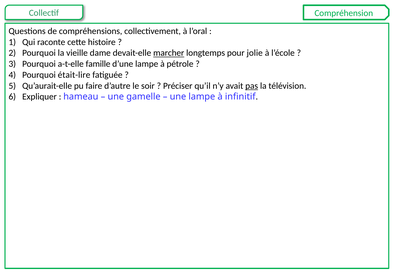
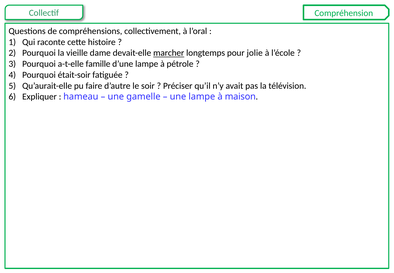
était-lire: était-lire -> était-soir (74, 75)
pas underline: present -> none (252, 86)
infinitif: infinitif -> maison (240, 97)
